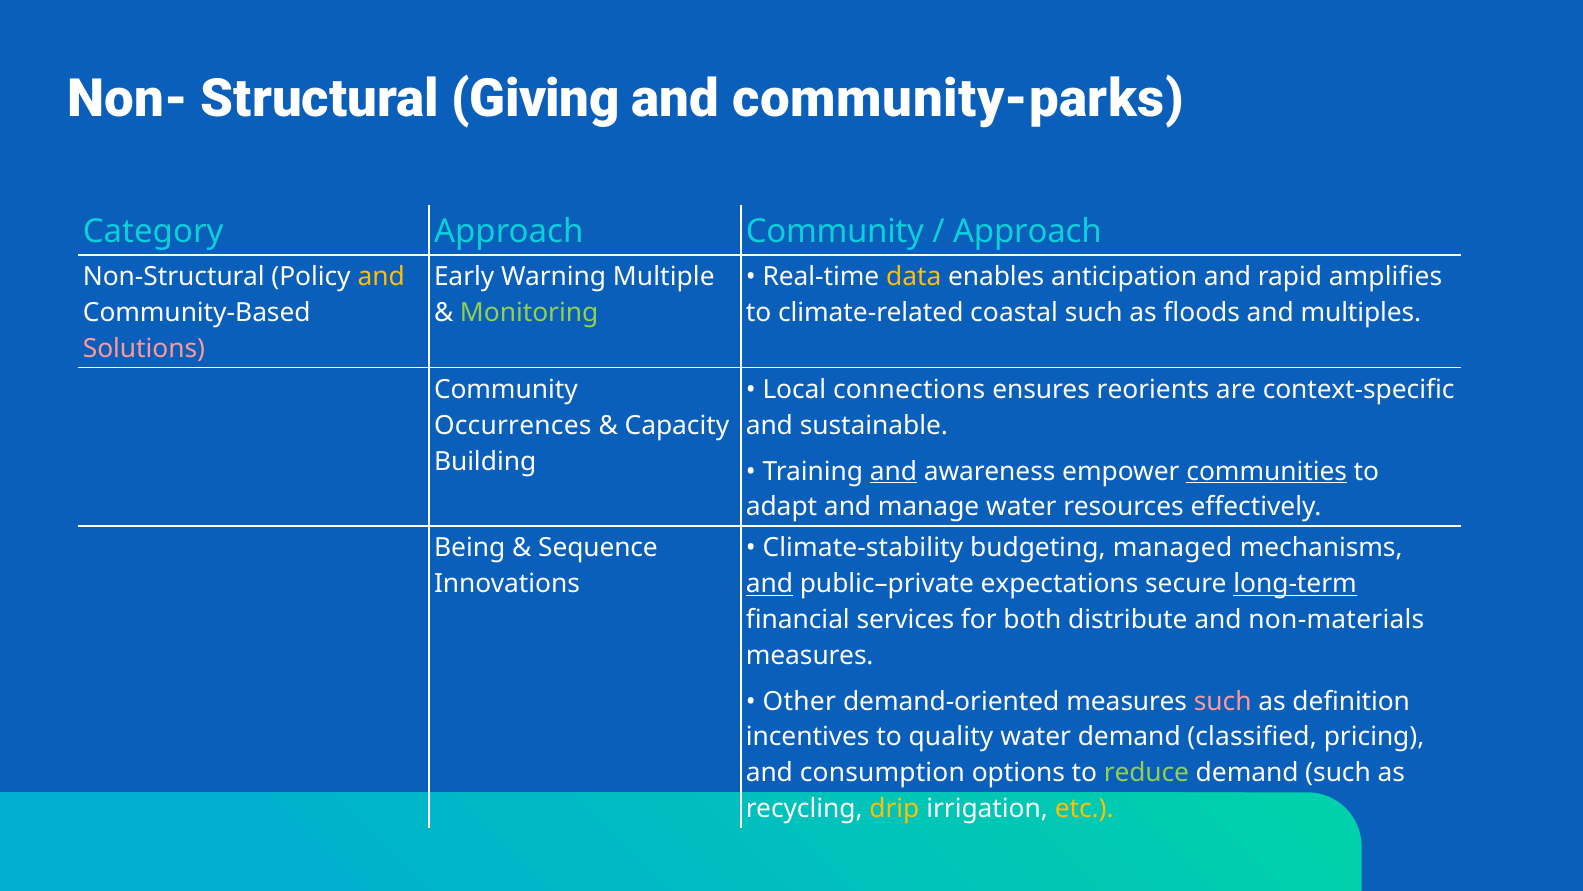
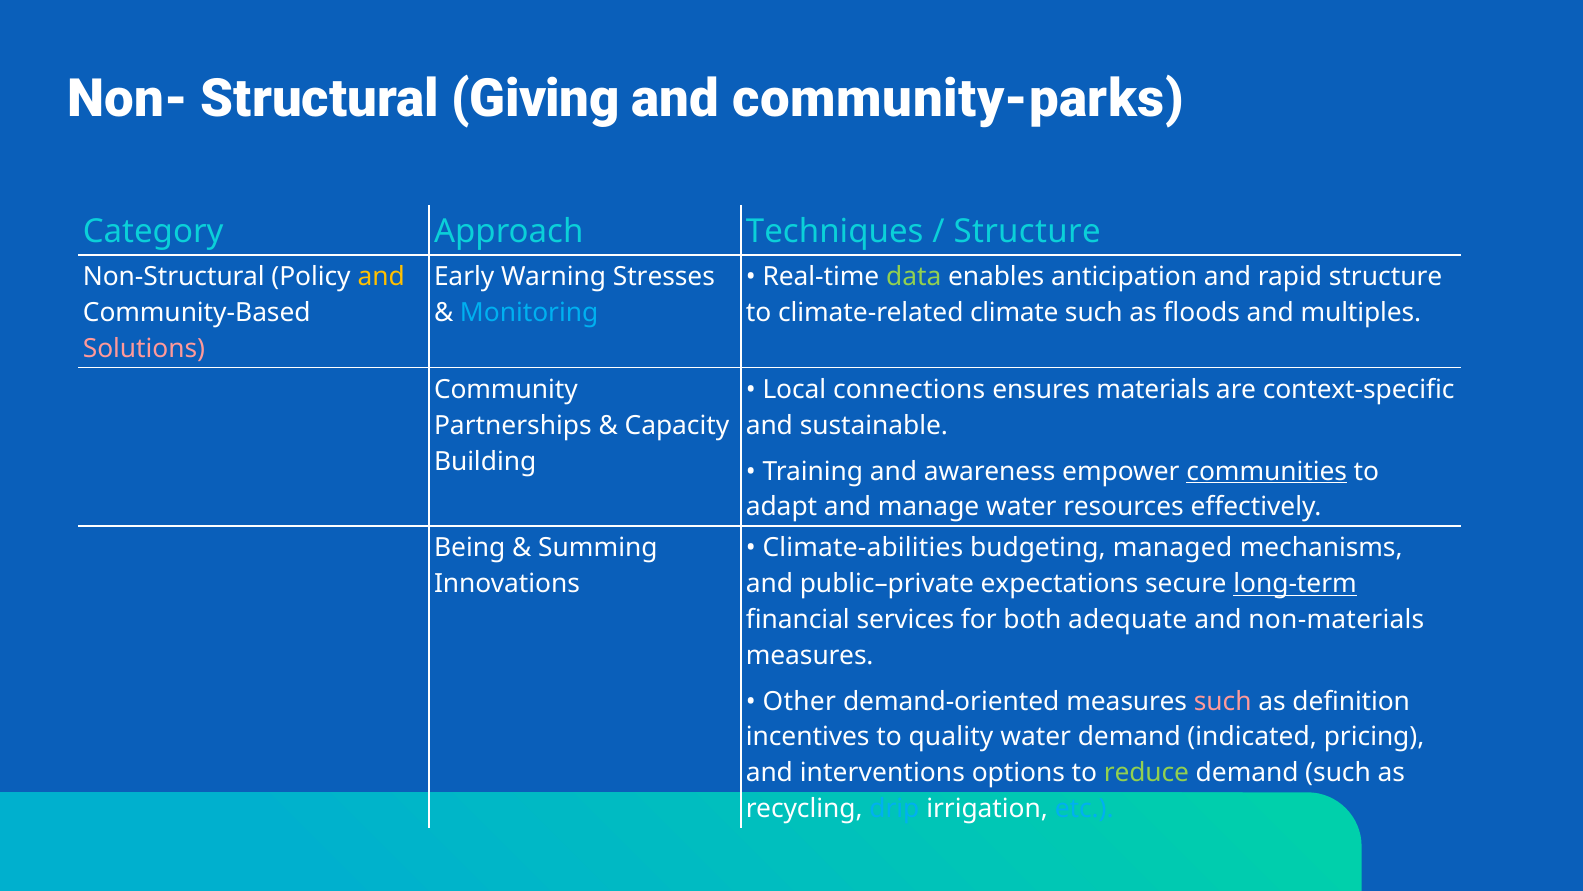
Approach Community: Community -> Techniques (835, 232)
Approach: Approach -> Structure (1027, 232)
Multiple: Multiple -> Stresses (664, 277)
data colour: yellow -> light green (914, 277)
rapid amplifies: amplifies -> structure (1386, 277)
Monitoring colour: light green -> light blue (529, 313)
coastal: coastal -> climate (1014, 313)
reorients: reorients -> materials (1153, 389)
Occurrences: Occurrences -> Partnerships (513, 425)
and underline: present -> none (893, 471)
Sequence: Sequence -> Summing (598, 548)
Climate-stability: Climate-stability -> Climate-abilities (863, 548)
and underline: present -> none (769, 584)
distribute: distribute -> adequate (1128, 619)
classified: classified -> indicated (1252, 737)
consumption: consumption -> interventions (882, 773)
drip colour: yellow -> light blue (894, 808)
etc colour: yellow -> light blue (1084, 808)
